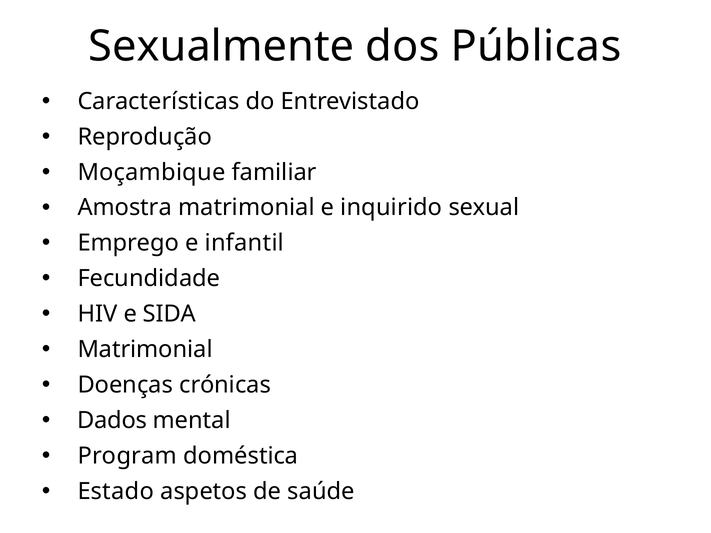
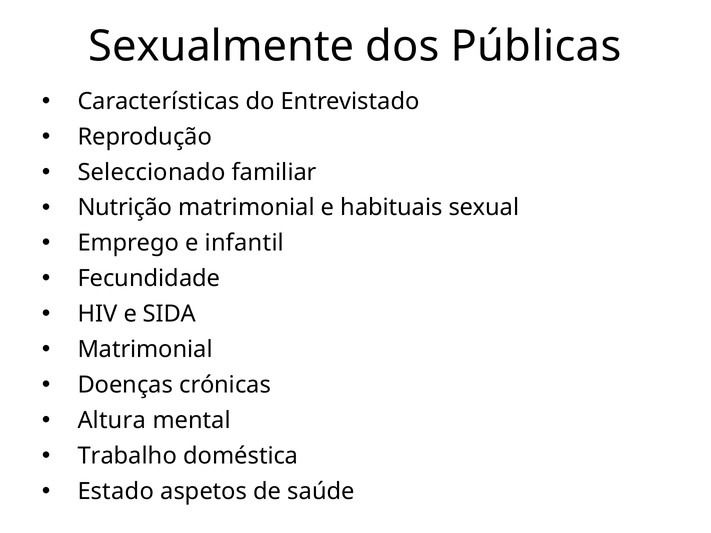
Moçambique: Moçambique -> Seleccionado (151, 172)
Amostra: Amostra -> Nutrição (125, 208)
inquirido: inquirido -> habituais (391, 208)
Dados: Dados -> Altura (112, 421)
Program: Program -> Trabalho (127, 456)
